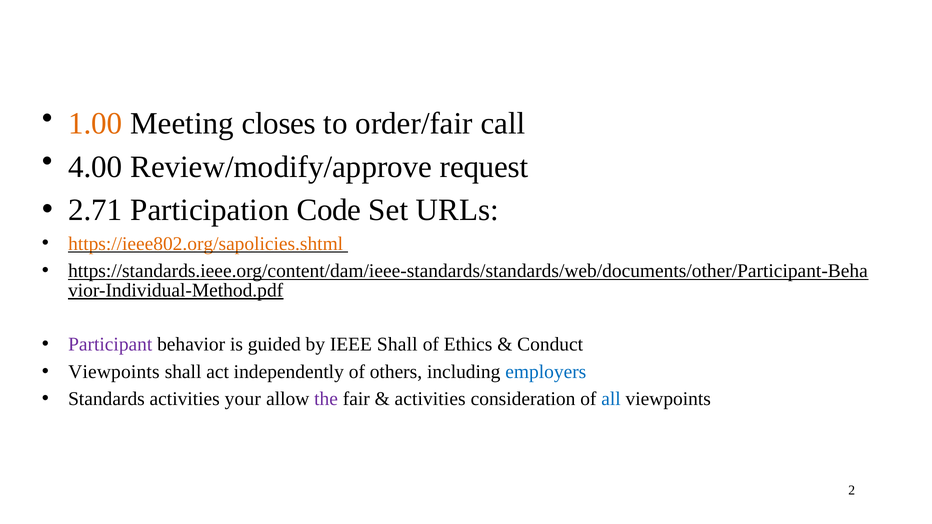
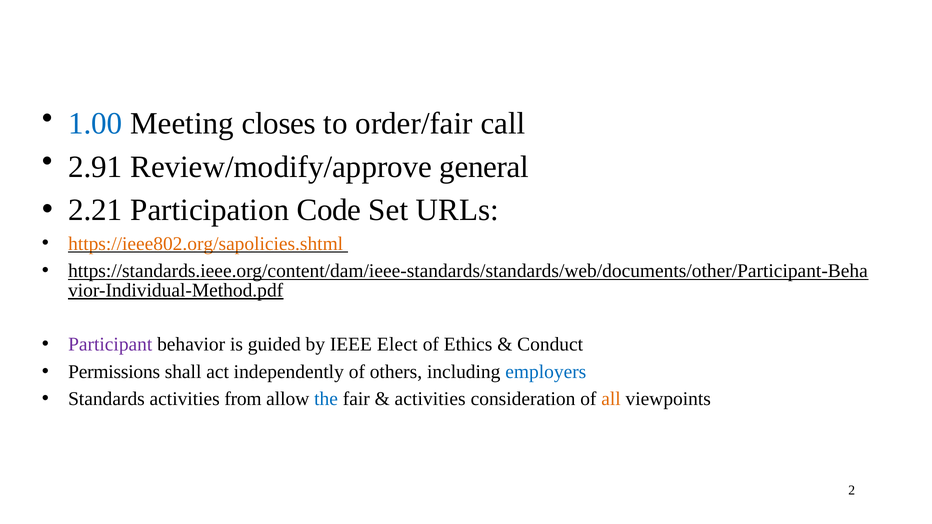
1.00 colour: orange -> blue (95, 123)
4.00: 4.00 -> 2.91 (95, 167)
request: request -> general (484, 167)
2.71: 2.71 -> 2.21 (95, 210)
IEEE Shall: Shall -> Elect (397, 345)
Viewpoints: Viewpoints -> Permissions (114, 372)
your: your -> from (243, 399)
the colour: purple -> blue (326, 399)
all colour: blue -> orange (611, 399)
